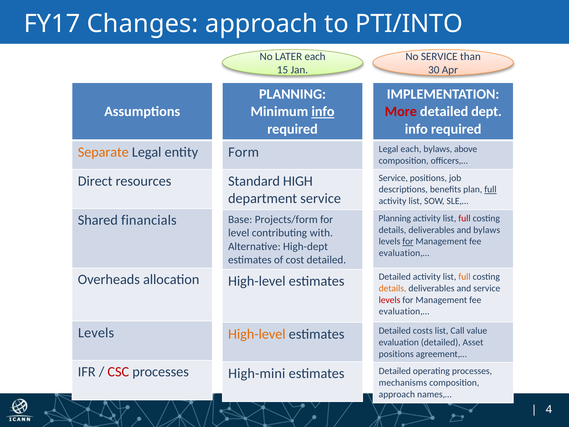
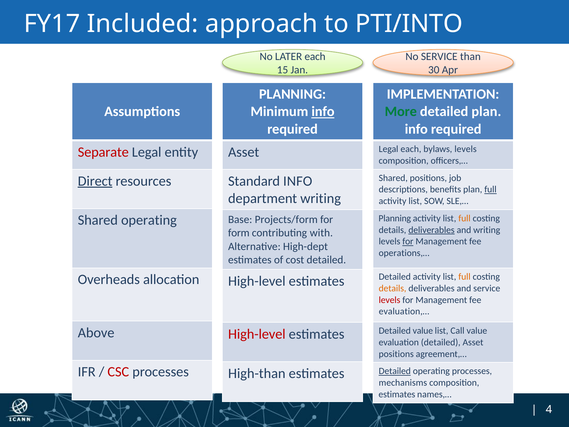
Changes: Changes -> Included (143, 24)
More colour: red -> green (401, 112)
detailed dept: dept -> plan (486, 112)
bylaws above: above -> levels (466, 149)
Separate colour: orange -> red (103, 152)
Form: Form -> Asset (244, 152)
Service: Service -> Shared (393, 178)
Direct underline: none -> present (95, 181)
Standard HIGH: HIGH -> INFO (298, 181)
department service: service -> writing (321, 198)
Shared financials: financials -> operating (149, 220)
full colour: red -> orange (464, 218)
deliverables underline: none -> present (431, 230)
and bylaws: bylaws -> writing (487, 230)
level: level -> form (239, 233)
evaluation,…: evaluation,… -> operations,… (404, 253)
Levels: Levels -> Above (96, 332)
Detailed costs: costs -> value (423, 331)
High-level colour: orange -> red (257, 334)
Detailed underline: none -> present (395, 371)
High-mini: High-mini -> High-than (257, 373)
approach: approach -> estimates (397, 394)
